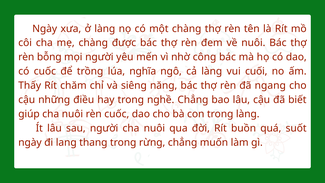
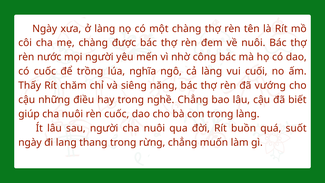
bỗng: bỗng -> nước (49, 57)
ngang: ngang -> vướng (270, 85)
